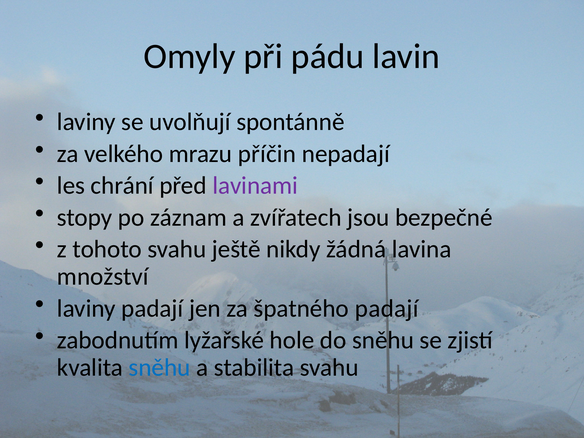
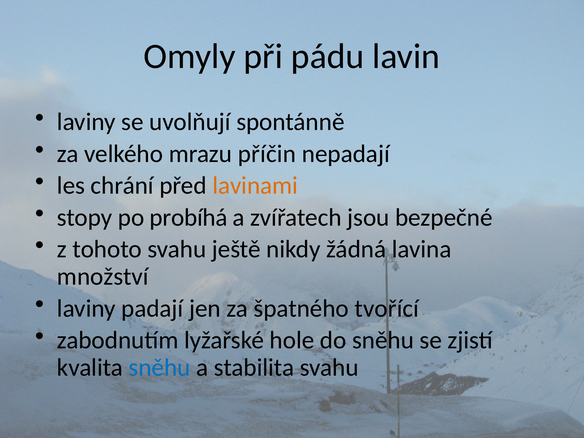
lavinami colour: purple -> orange (255, 186)
záznam: záznam -> probíhá (189, 218)
špatného padají: padají -> tvořící (387, 308)
